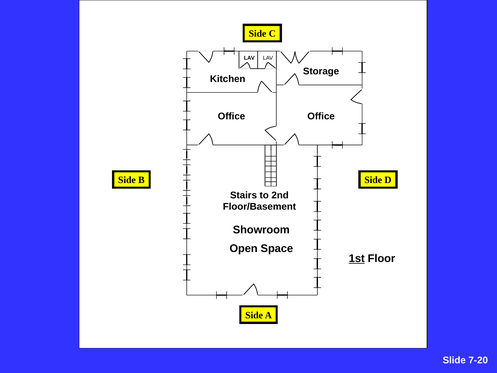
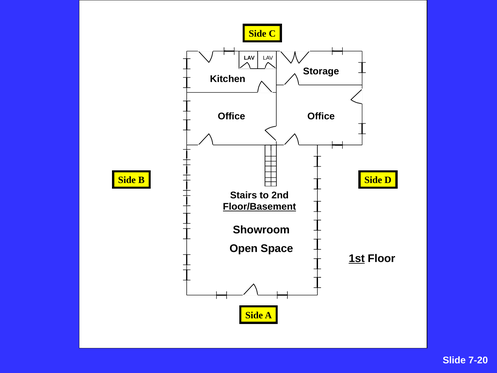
Floor/Basement underline: none -> present (259, 207)
